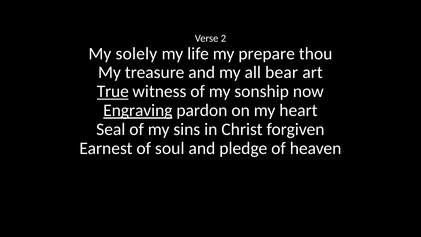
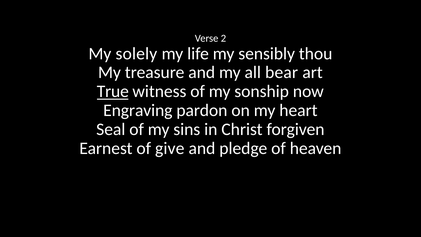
prepare: prepare -> sensibly (267, 54)
Engraving underline: present -> none (138, 110)
soul: soul -> give (170, 148)
